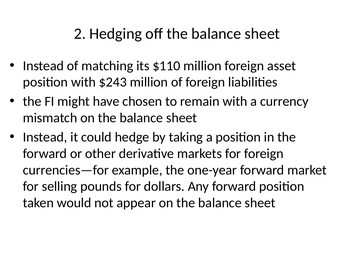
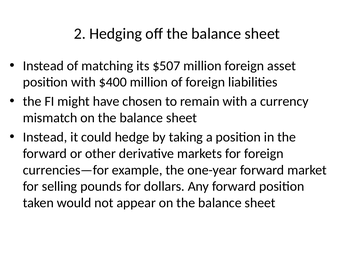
$110: $110 -> $507 (166, 66)
$243: $243 -> $400 (113, 82)
